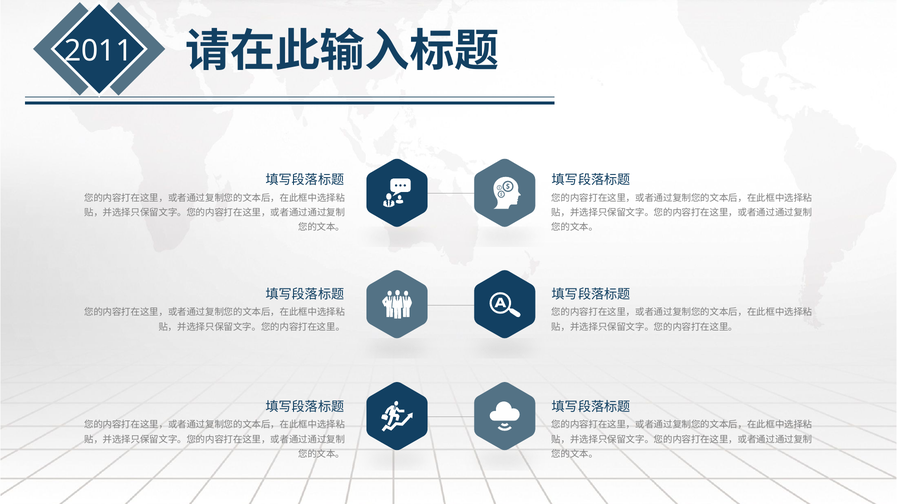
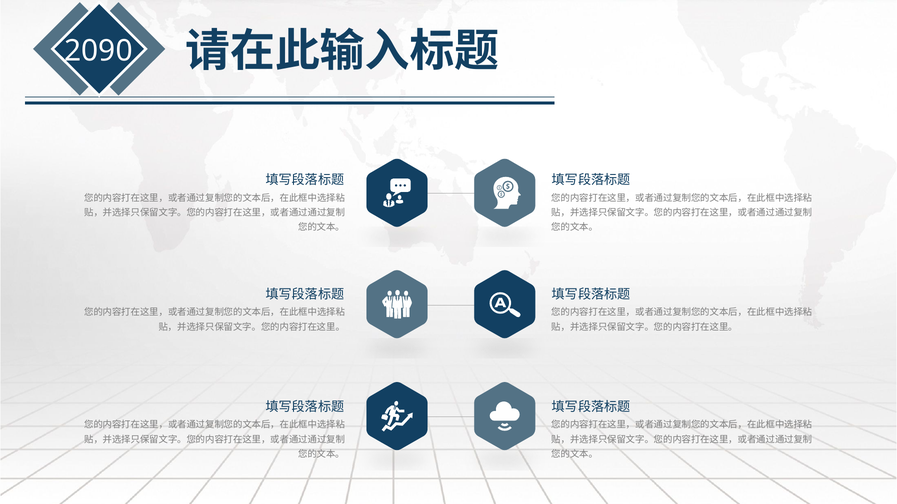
2011: 2011 -> 2090 (98, 51)
